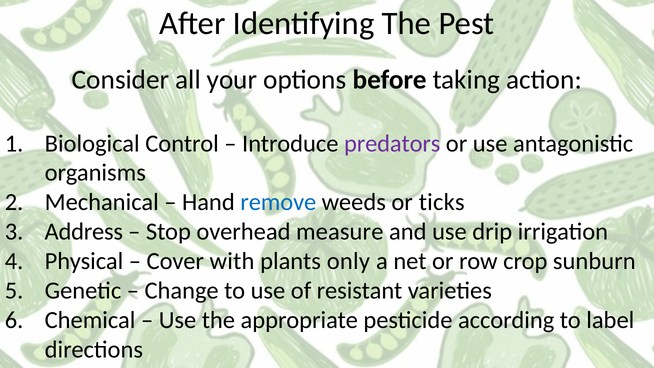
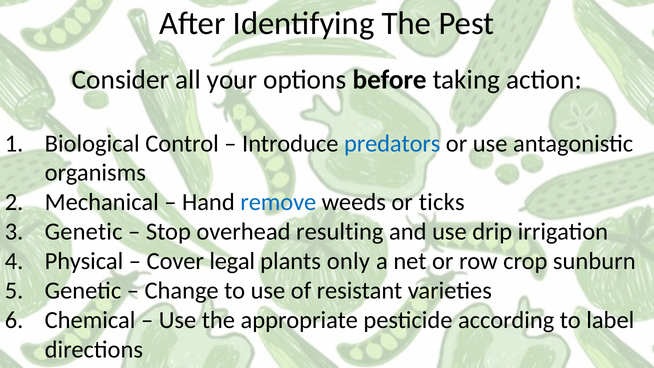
predators colour: purple -> blue (392, 143)
Address: Address -> Genetic (84, 232)
measure: measure -> resulting (340, 232)
with: with -> legal (232, 261)
